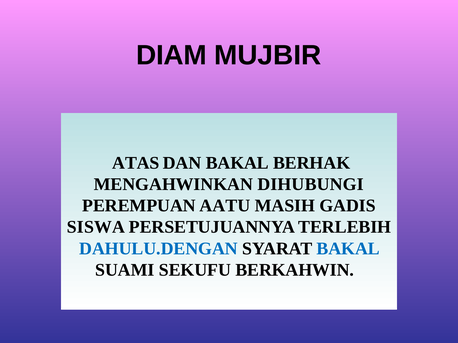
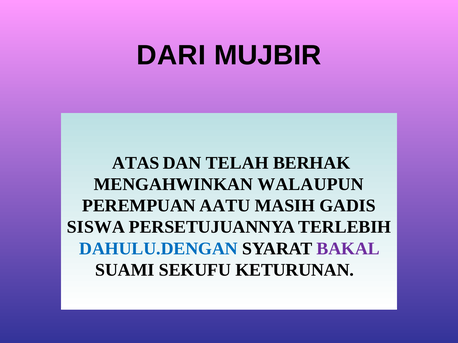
DIAM: DIAM -> DARI (171, 55)
DAN BAKAL: BAKAL -> TELAH (237, 163)
DIHUBUNGI: DIHUBUNGI -> WALAUPUN (311, 185)
BAKAL colour: blue -> purple (348, 249)
BERKAHWIN: BERKAHWIN -> KETURUNAN (295, 270)
